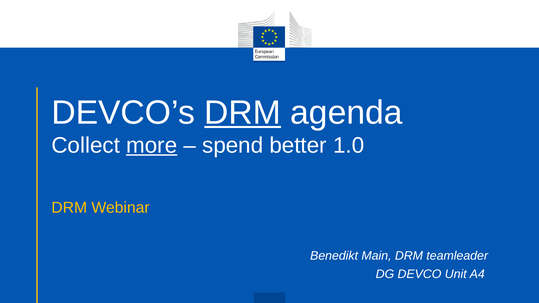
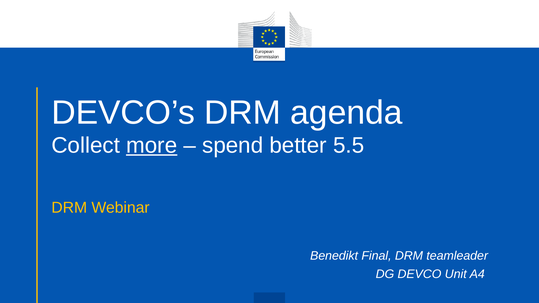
DRM underline: present -> none (243, 113)
1.0: 1.0 -> 5.5 (349, 146)
Main: Main -> Final (377, 256)
